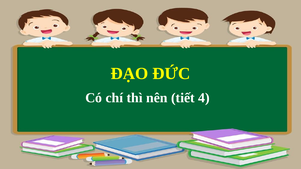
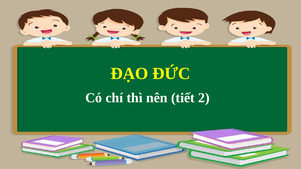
4: 4 -> 2 (204, 98)
